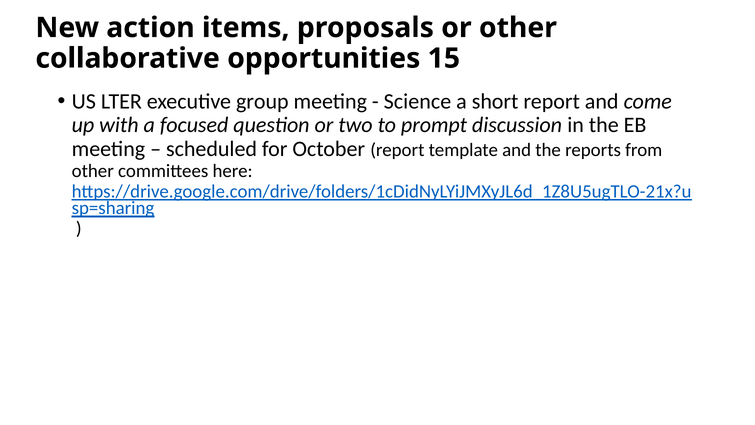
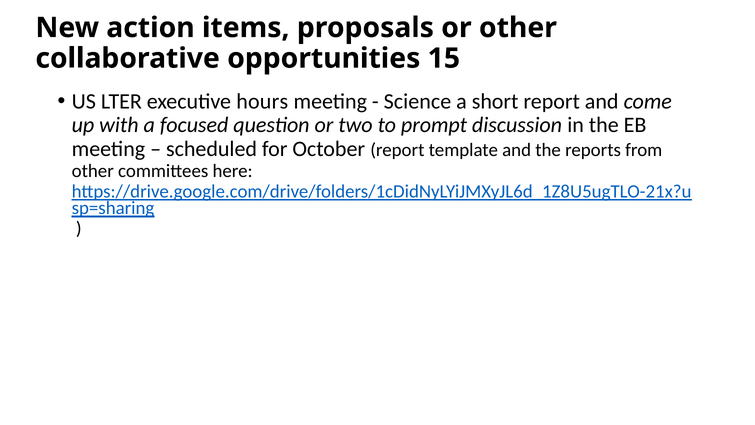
group: group -> hours (262, 101)
